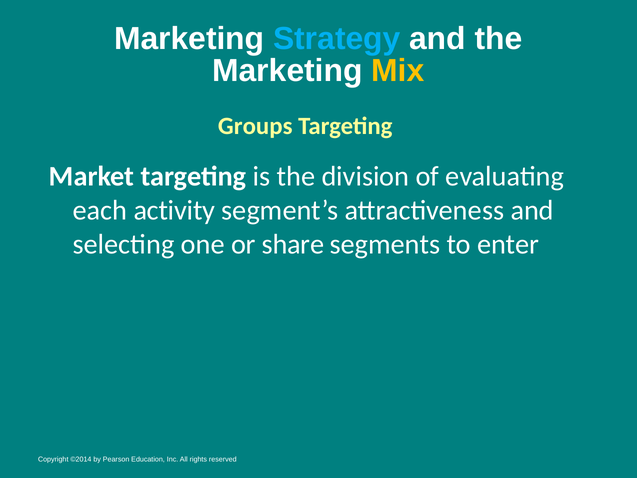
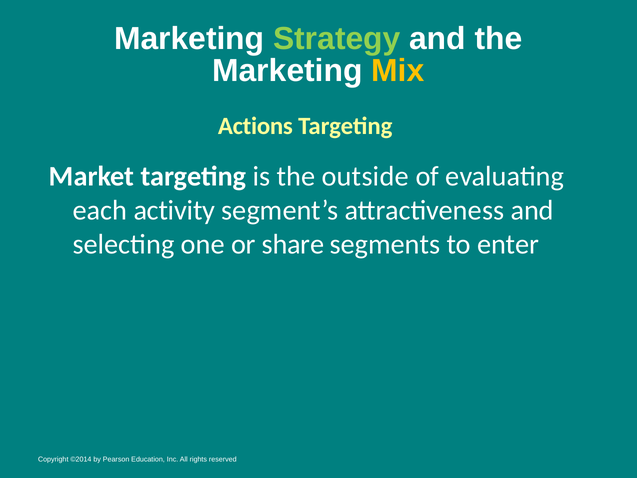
Strategy colour: light blue -> light green (337, 39)
Groups: Groups -> Actions (255, 126)
division: division -> outside (365, 176)
